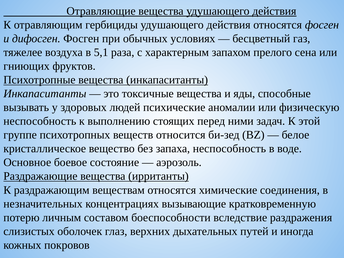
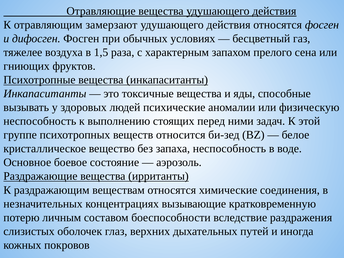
гербициды: гербициды -> замерзают (111, 25)
5,1: 5,1 -> 1,5 (101, 52)
